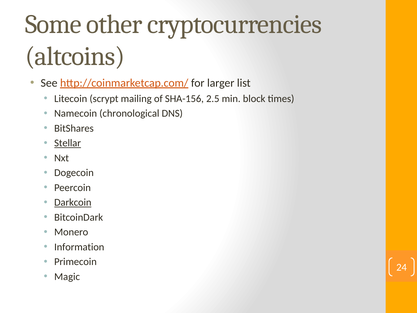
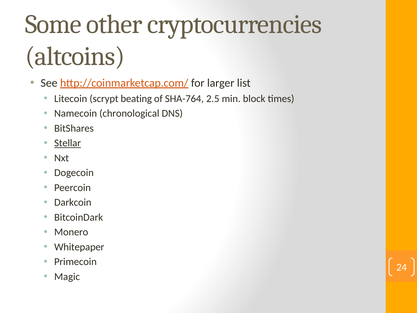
mailing: mailing -> beating (136, 99)
SHA-156: SHA-156 -> SHA-764 (184, 99)
Darkcoin underline: present -> none (73, 202)
Information: Information -> Whitepaper (79, 247)
